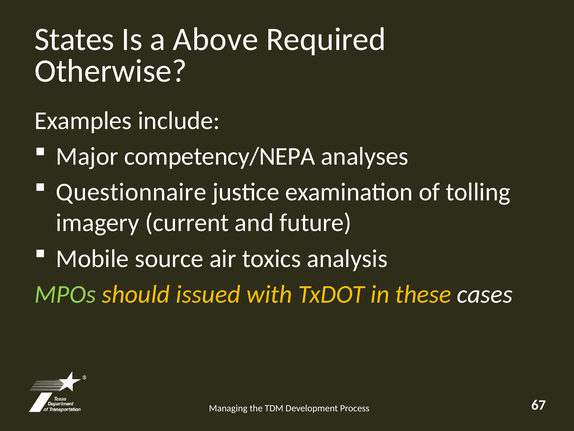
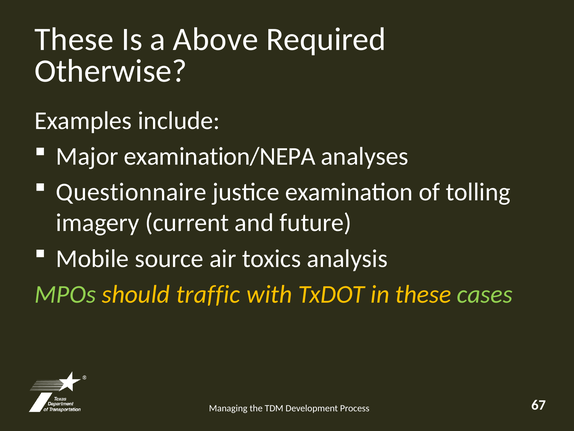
States: States -> These (74, 39)
competency/NEPA: competency/NEPA -> examination/NEPA (220, 156)
issued: issued -> traffic (208, 294)
cases colour: white -> light green (485, 294)
